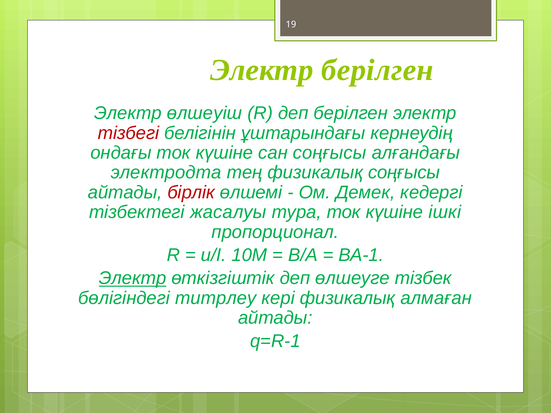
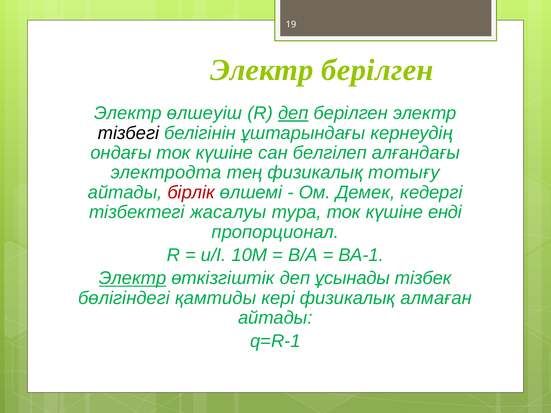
деп underline: none -> present (293, 113)
тізбегі colour: red -> black (128, 133)
сан соңғысы: соңғысы -> белгілеп (330, 153)
физикалық соңғысы: соңғысы -> тотығу (404, 173)
ішкі: ішкі -> енді (445, 212)
өлшеуге: өлшеуге -> ұсынады (353, 278)
титрлеу: титрлеу -> қамтиды (216, 298)
